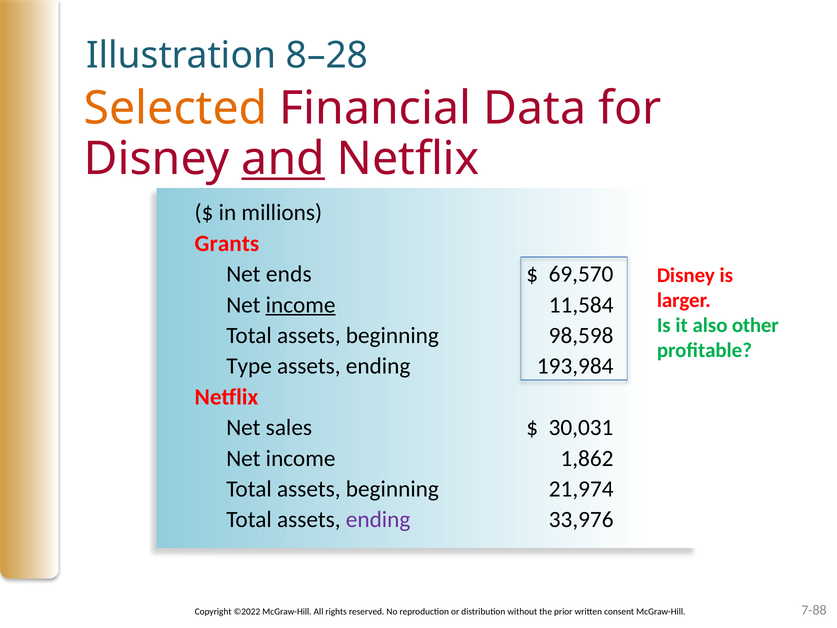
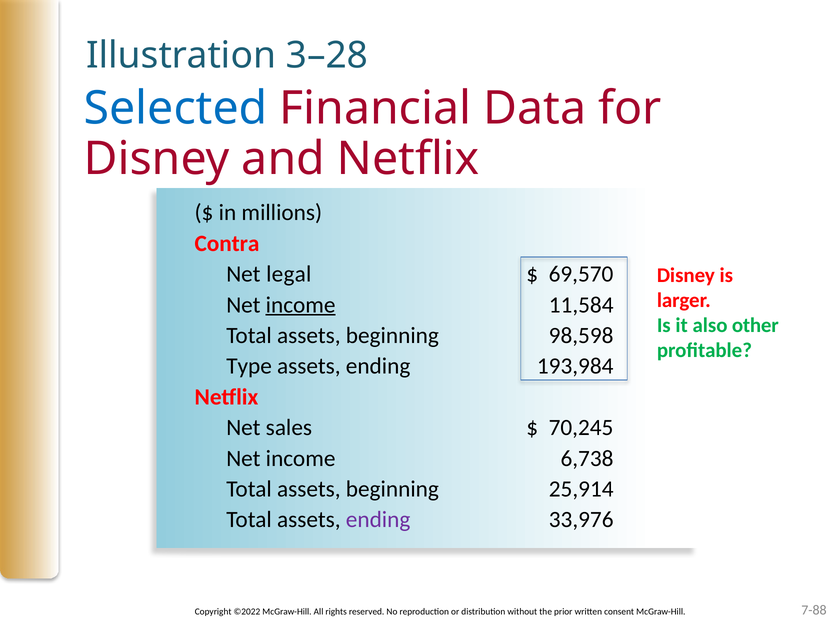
8–28: 8–28 -> 3–28 (327, 55)
Selected colour: orange -> blue (176, 109)
and underline: present -> none (283, 159)
Grants: Grants -> Contra (227, 243)
ends: ends -> legal (289, 274)
30,031: 30,031 -> 70,245 (581, 427)
1,862: 1,862 -> 6,738 (587, 458)
21,974: 21,974 -> 25,914 (581, 489)
